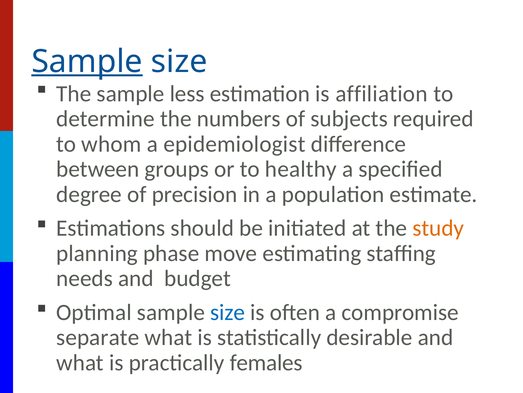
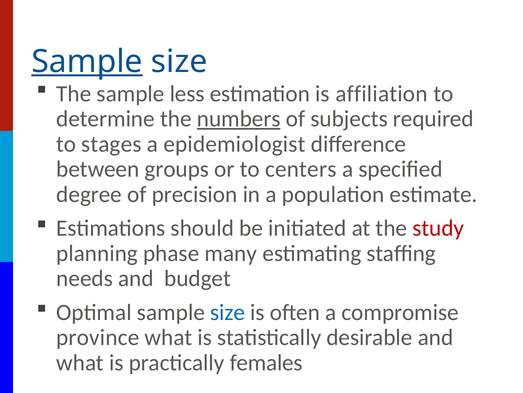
numbers underline: none -> present (239, 119)
whom: whom -> stages (111, 144)
healthy: healthy -> centers (301, 169)
study colour: orange -> red (438, 228)
move: move -> many (231, 253)
separate: separate -> province (98, 337)
